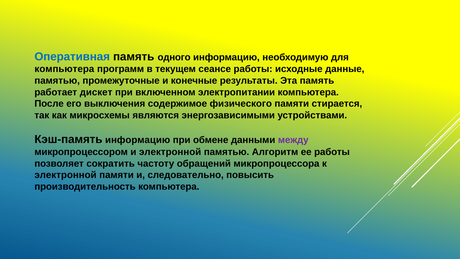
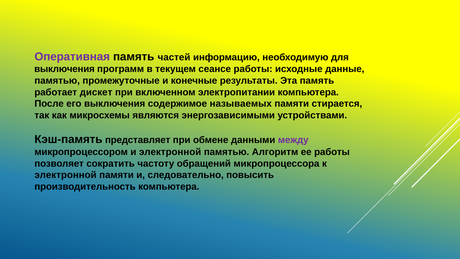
Оперативная colour: blue -> purple (72, 57)
одного: одного -> частей (174, 57)
компьютера: компьютера -> выключения (64, 69)
физического: физического -> называемых (241, 104)
Кэш-память информацию: информацию -> представляет (138, 140)
